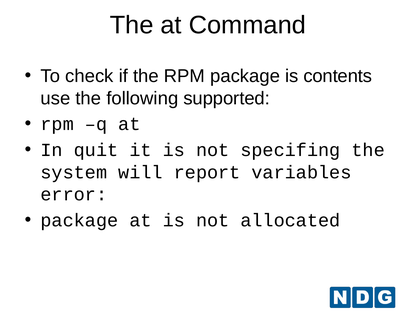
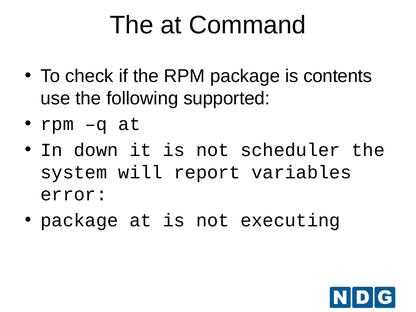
quit: quit -> down (96, 150)
specifing: specifing -> scheduler (290, 150)
allocated: allocated -> executing (290, 220)
